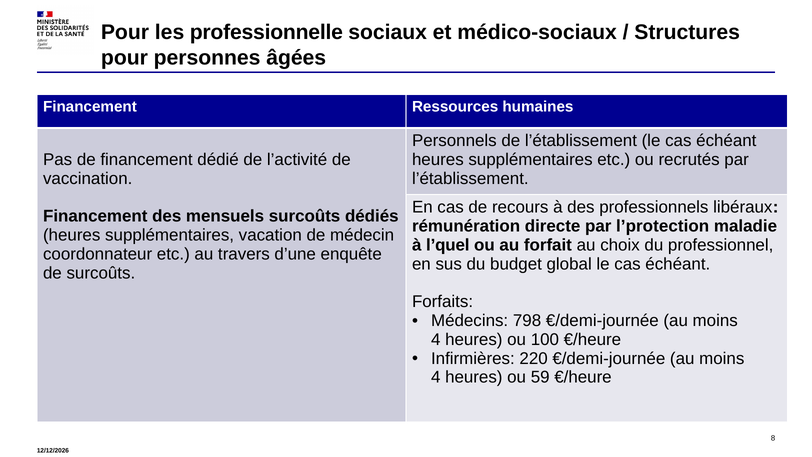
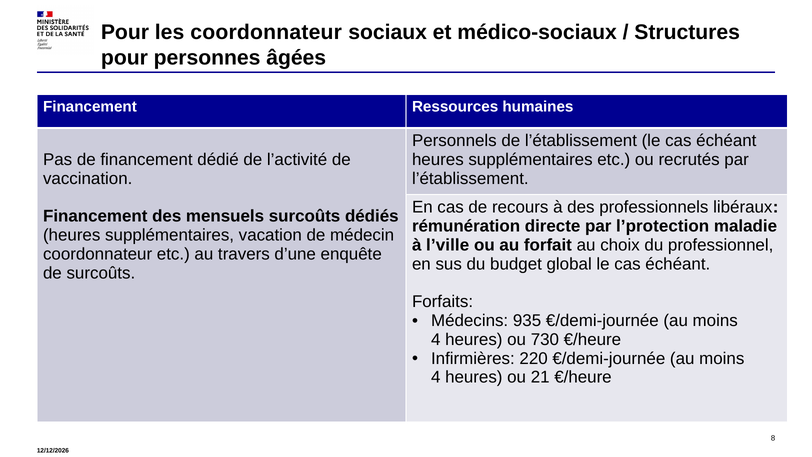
les professionnelle: professionnelle -> coordonnateur (266, 32)
l’quel: l’quel -> l’ville (448, 245)
798: 798 -> 935 (527, 320)
100: 100 -> 730 (545, 339)
59: 59 -> 21 (540, 377)
